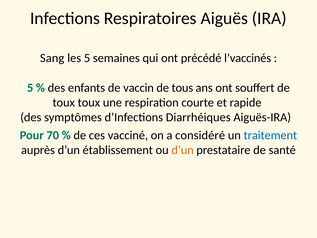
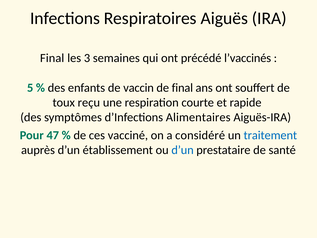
Sang: Sang -> Final (52, 58)
les 5: 5 -> 3 (87, 58)
de tous: tous -> final (182, 88)
toux toux: toux -> reçu (89, 102)
Diarrhéiques: Diarrhéiques -> Alimentaires (198, 117)
70: 70 -> 47 (53, 135)
d’un colour: orange -> blue (183, 150)
